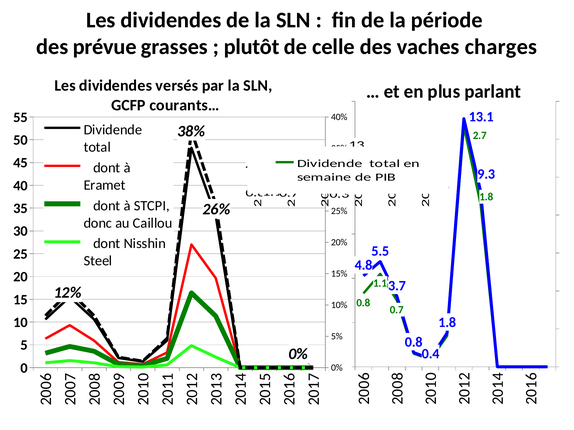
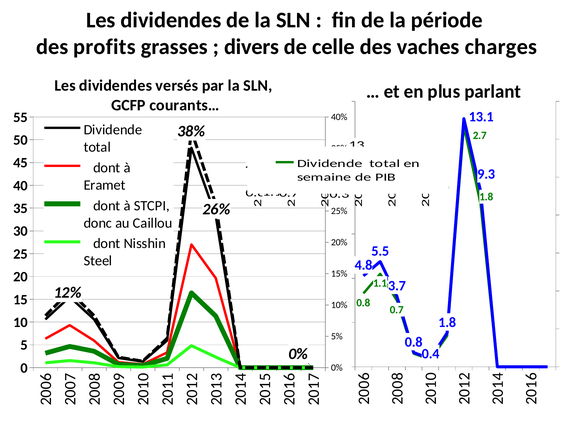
prévue: prévue -> profits (104, 47)
plutôt: plutôt -> divers (252, 47)
